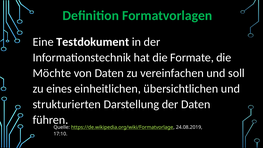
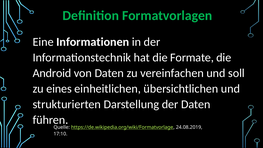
Testdokument: Testdokument -> Informationen (93, 42)
Möchte: Möchte -> Android (52, 73)
